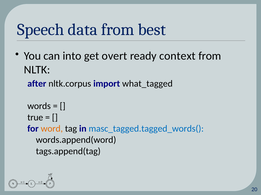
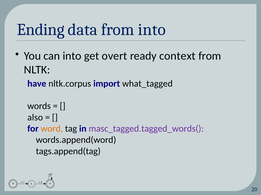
Speech: Speech -> Ending (41, 30)
from best: best -> into (152, 30)
after: after -> have (37, 84)
true: true -> also (35, 118)
masc_tagged.tagged_words( colour: blue -> purple (146, 129)
